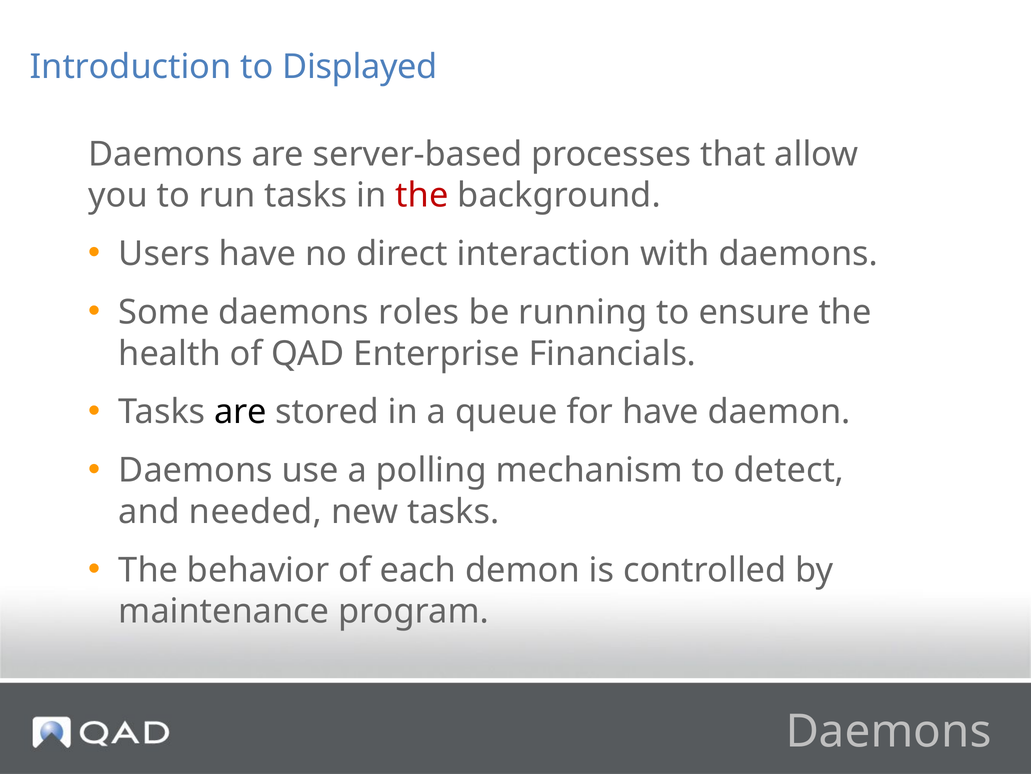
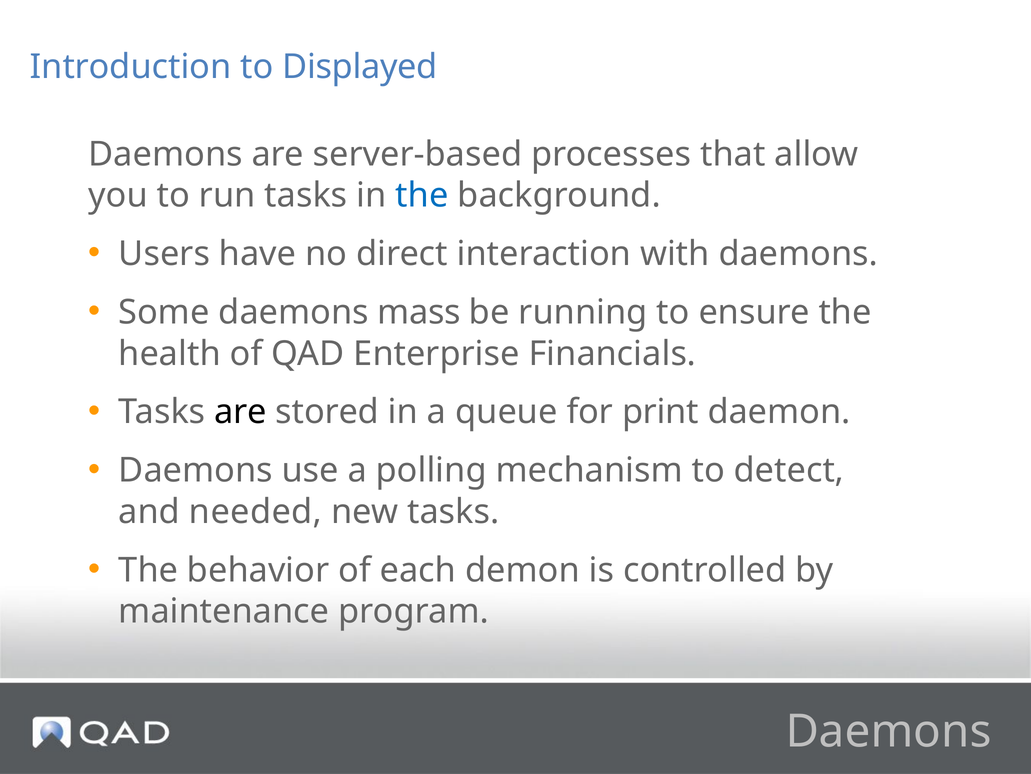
the colour: red -> blue (422, 195)
roles: roles -> mass (419, 312)
for have: have -> print (660, 412)
